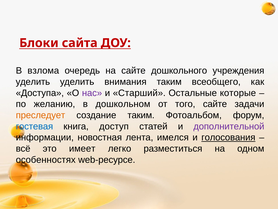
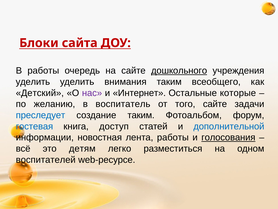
В взлома: взлома -> работы (43, 70)
дошкольного underline: none -> present (179, 70)
Доступа: Доступа -> Детский (40, 93)
Старший: Старший -> Интернет (139, 93)
дошкольном: дошкольном -> воспитатель (123, 104)
преследует colour: orange -> blue (41, 115)
дополнительной colour: purple -> blue (229, 126)
лента имелся: имелся -> работы (173, 137)
имеет: имеет -> детям (82, 148)
особенностях: особенностях -> воспитателей (46, 159)
